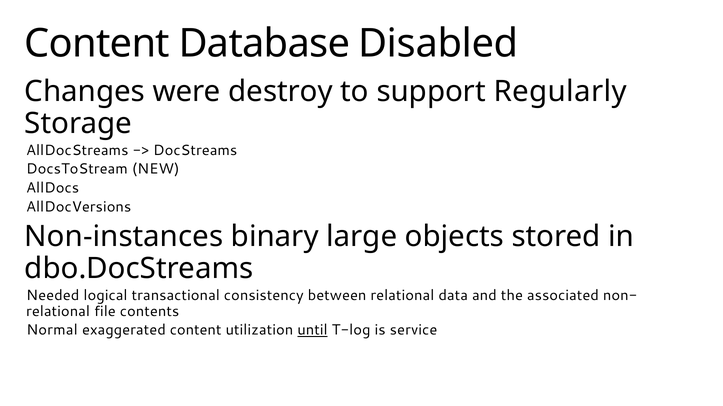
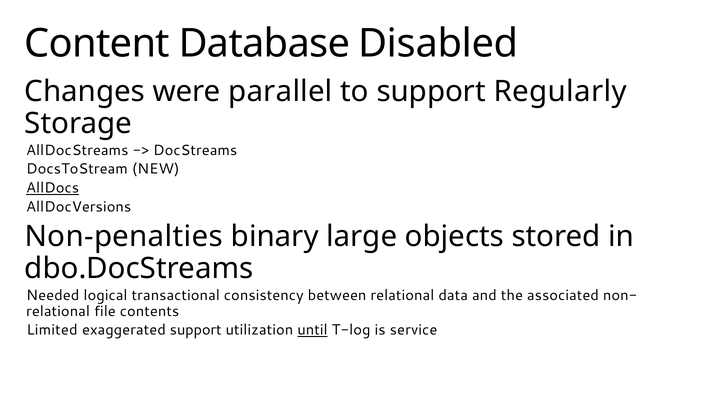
destroy: destroy -> parallel (280, 92)
AllDocs underline: none -> present (53, 188)
Non-instances: Non-instances -> Non-penalties (124, 237)
Normal: Normal -> Limited (52, 331)
exaggerated content: content -> support (196, 331)
